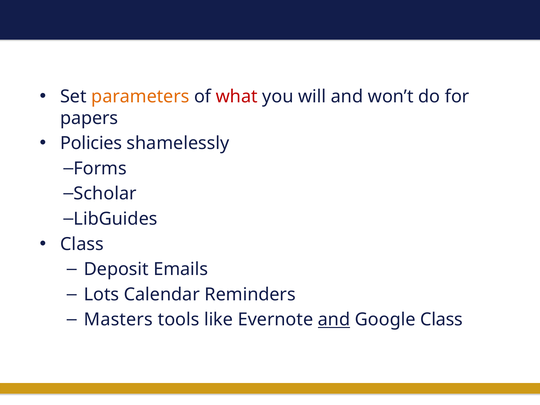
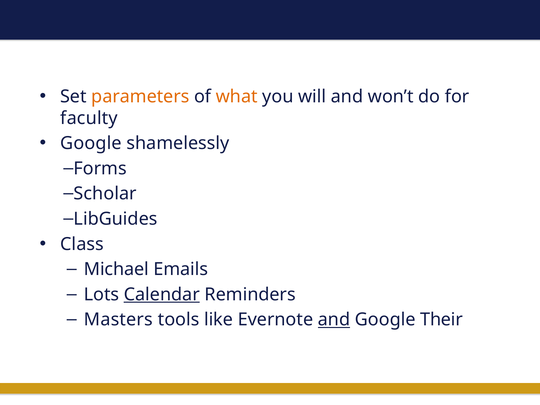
what colour: red -> orange (237, 97)
papers: papers -> faculty (89, 118)
Policies: Policies -> Google (91, 143)
Deposit: Deposit -> Michael (116, 269)
Calendar underline: none -> present (162, 294)
Google Class: Class -> Their (442, 320)
